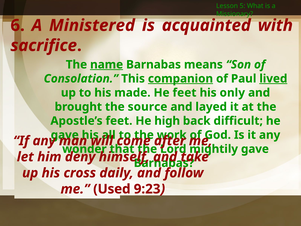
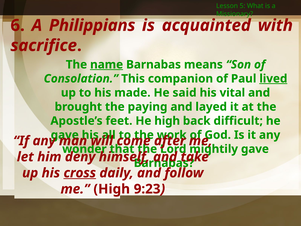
Ministered: Ministered -> Philippians (92, 25)
companion underline: present -> none (180, 79)
He feet: feet -> said (185, 93)
only: only -> vital (232, 93)
source: source -> paying (148, 107)
cross underline: none -> present (80, 173)
me Used: Used -> High (112, 189)
